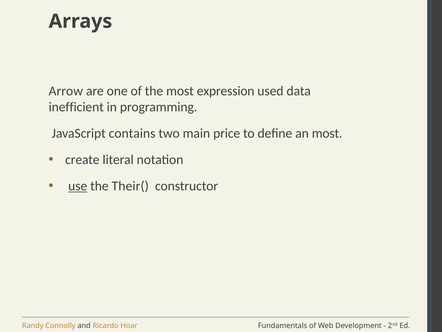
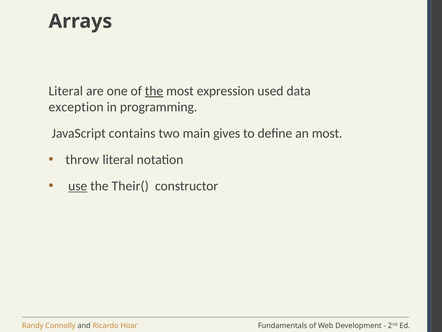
Arrow: Arrow -> Literal (66, 91)
the underline: none -> present (154, 91)
inefficient: inefficient -> exception (76, 107)
price: price -> gives (227, 133)
create: create -> throw (82, 160)
